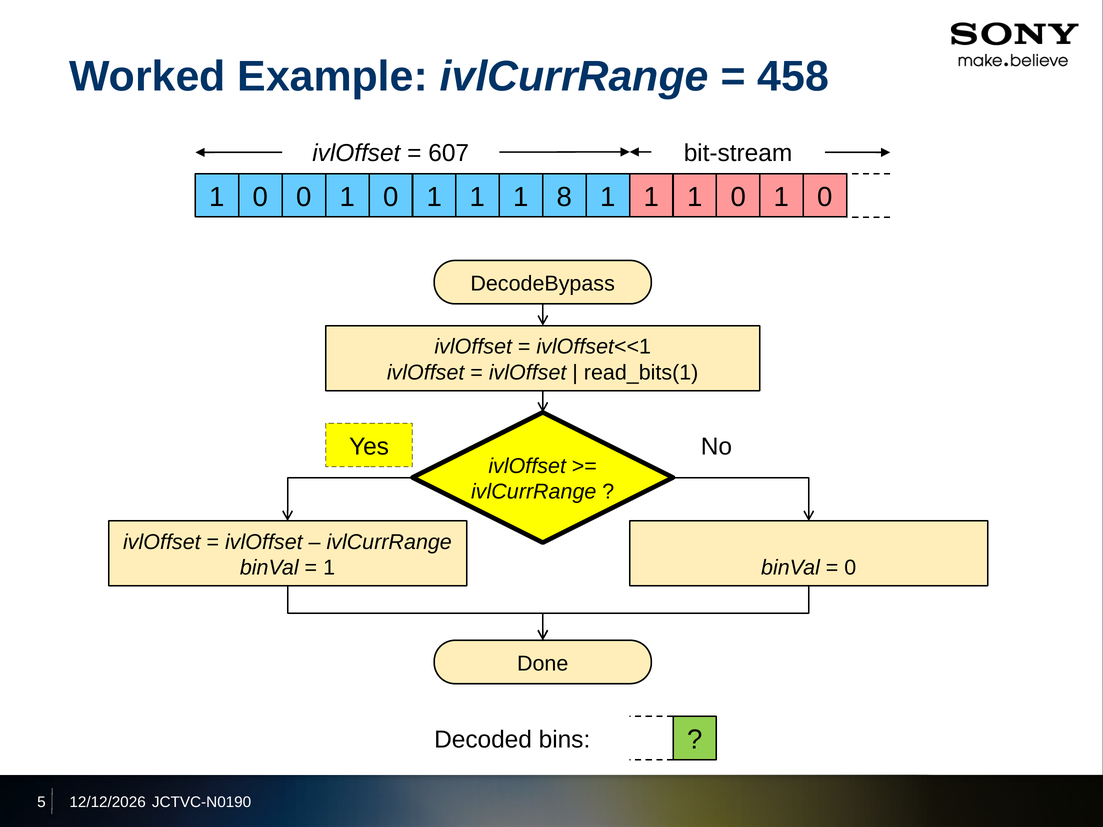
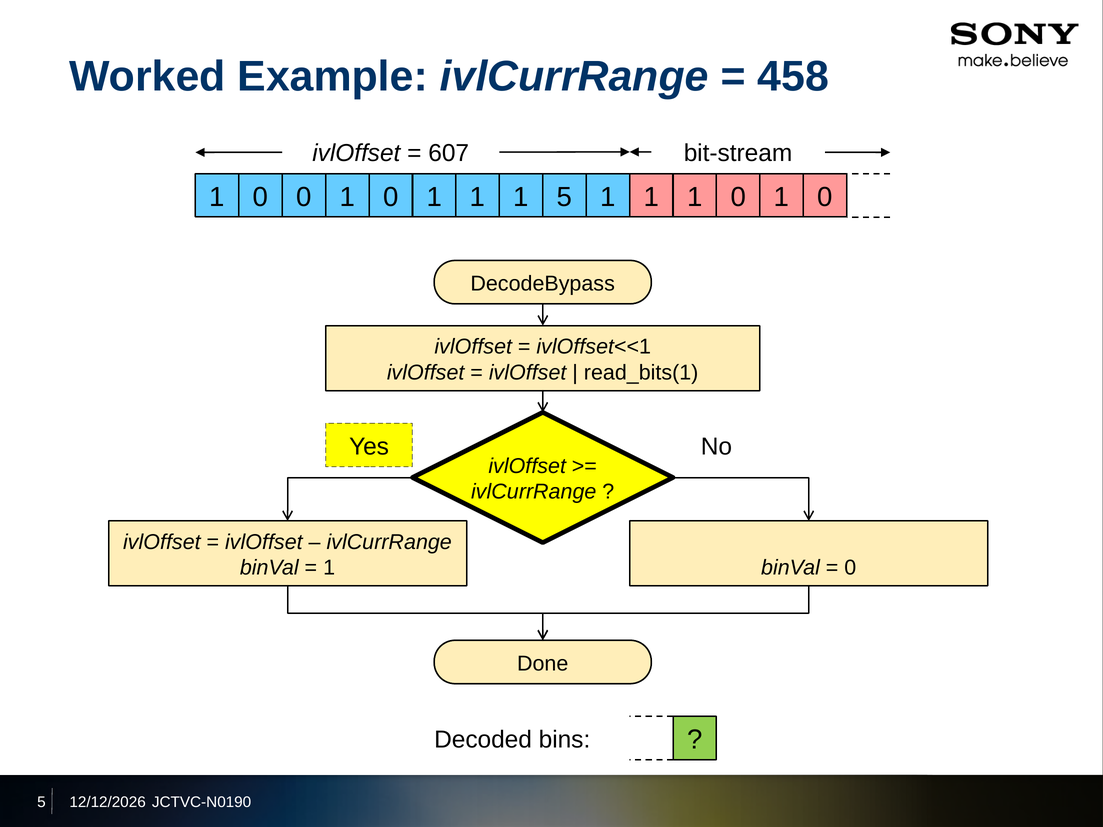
1 8: 8 -> 5 (565, 197)
